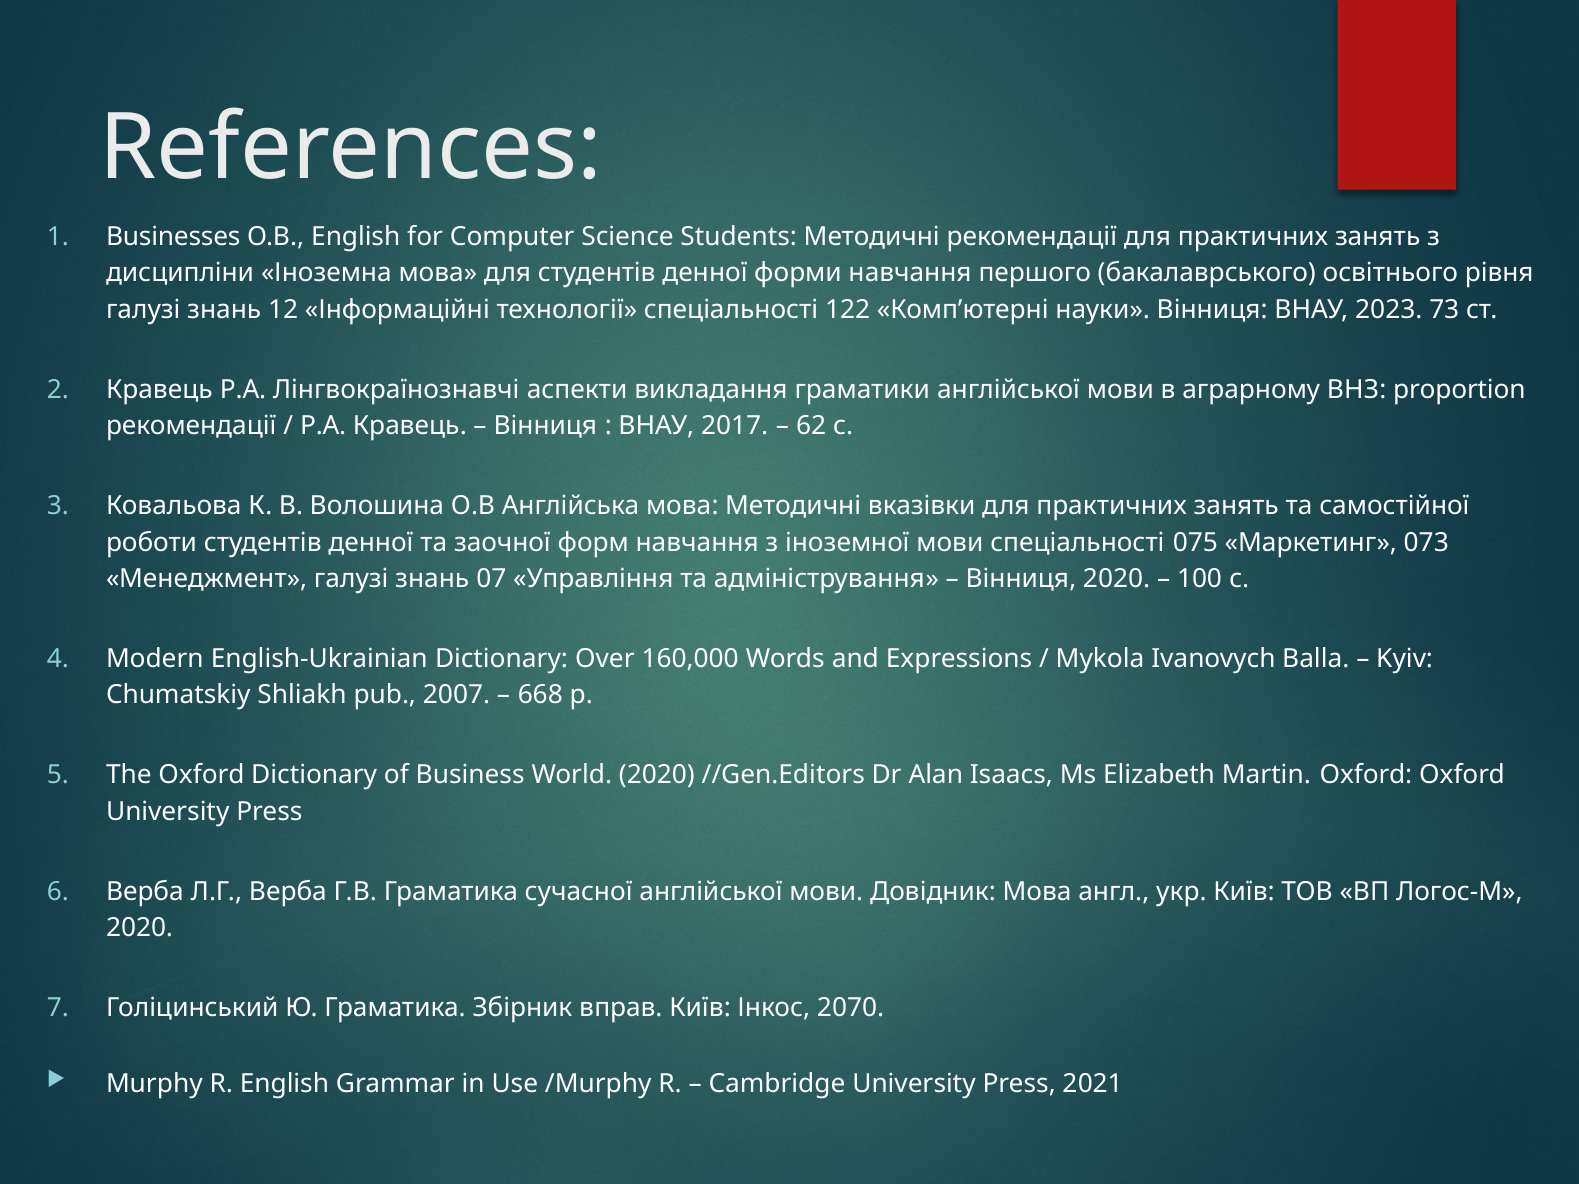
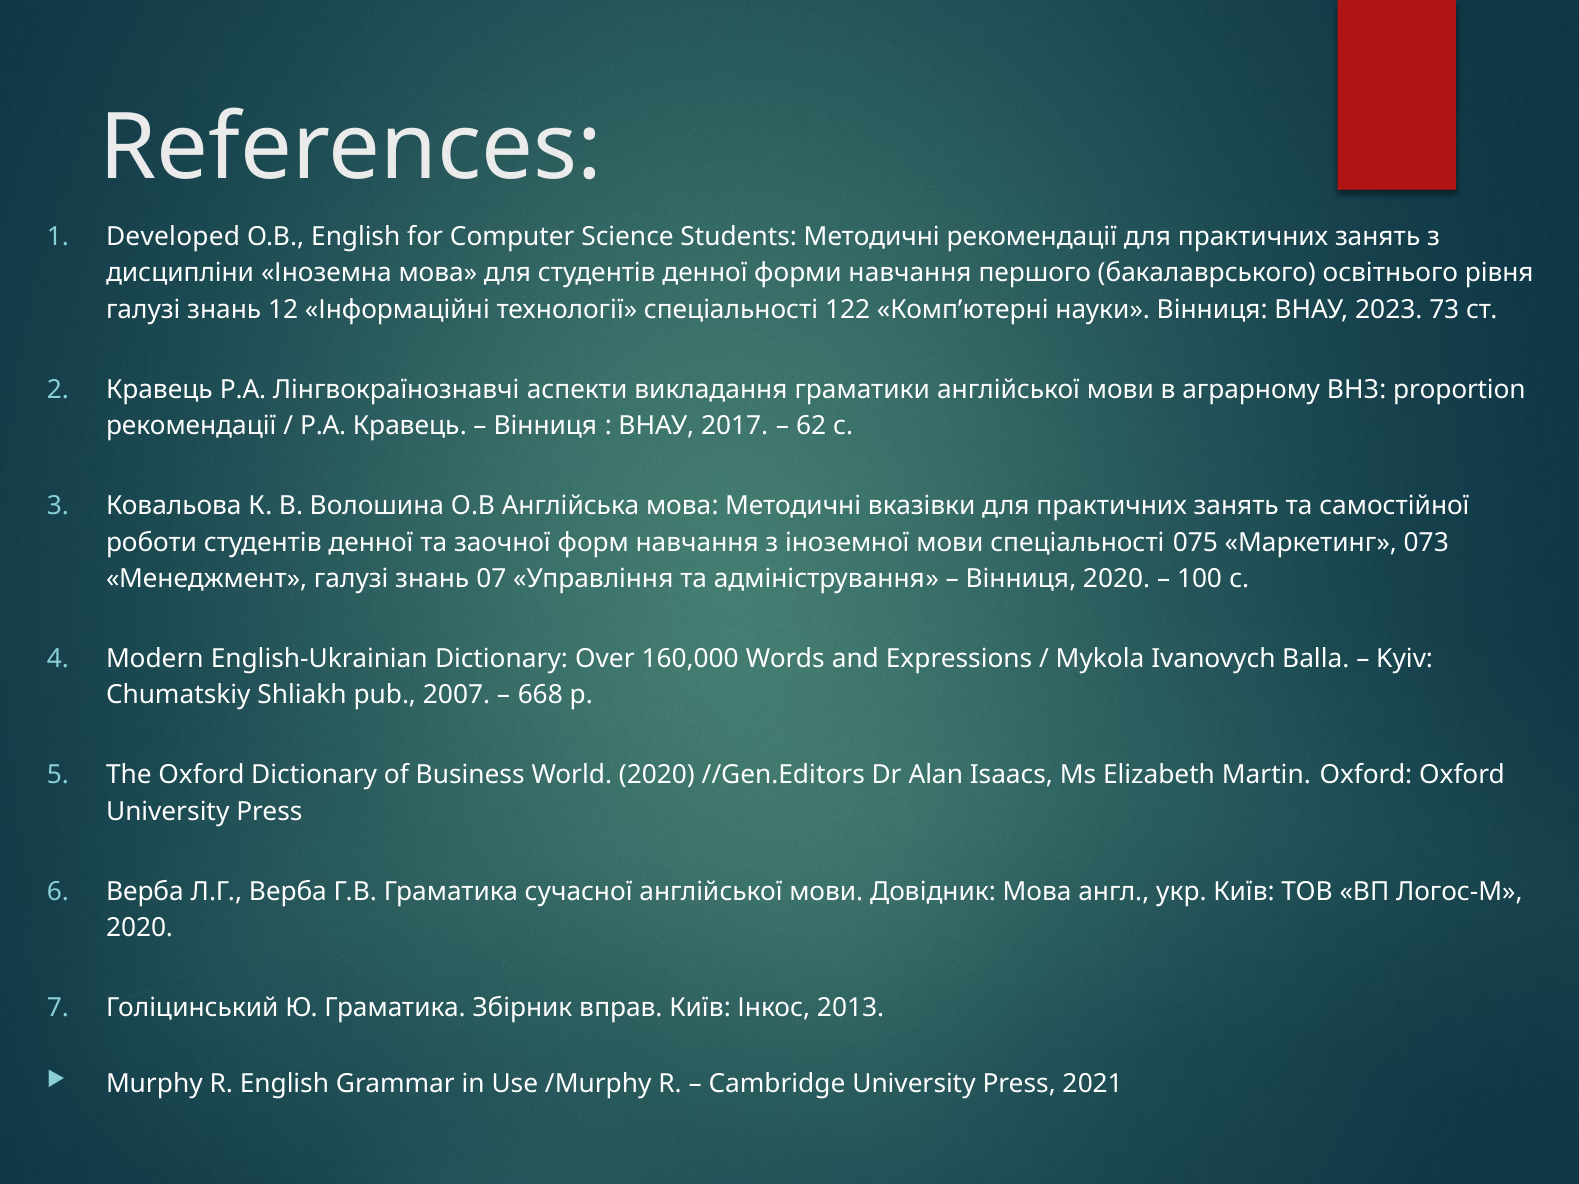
Businesses: Businesses -> Developed (173, 237)
2070: 2070 -> 2013 (851, 1008)
